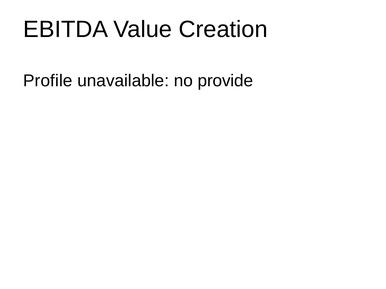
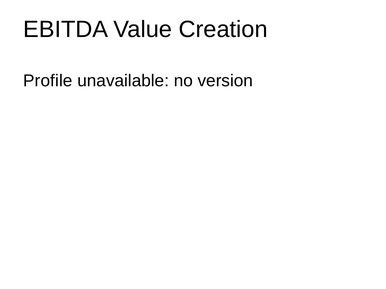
provide: provide -> version (225, 81)
